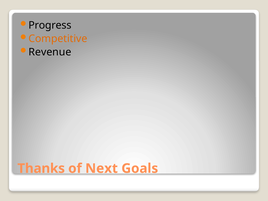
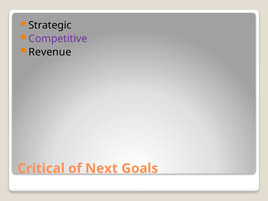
Progress: Progress -> Strategic (50, 25)
Competitive colour: orange -> purple (58, 39)
Thanks: Thanks -> Critical (41, 168)
